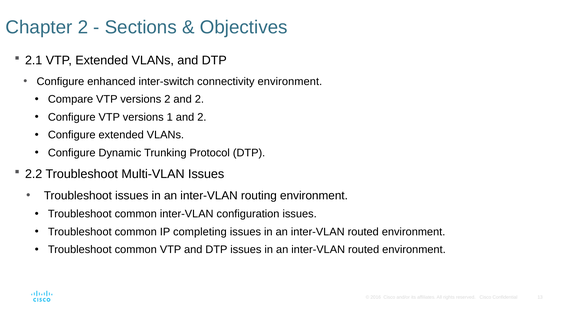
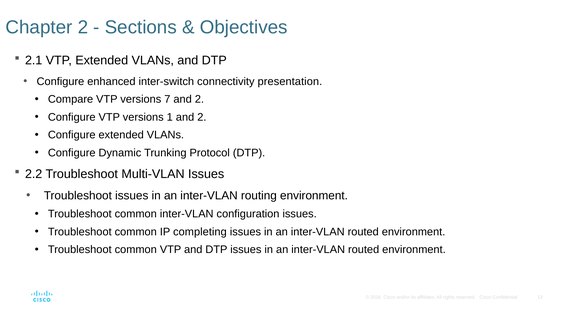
connectivity environment: environment -> presentation (290, 82)
versions 2: 2 -> 7 (167, 99)
